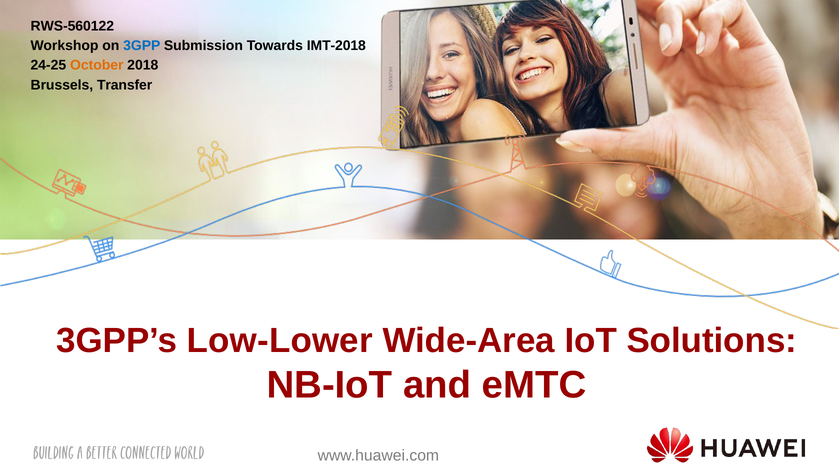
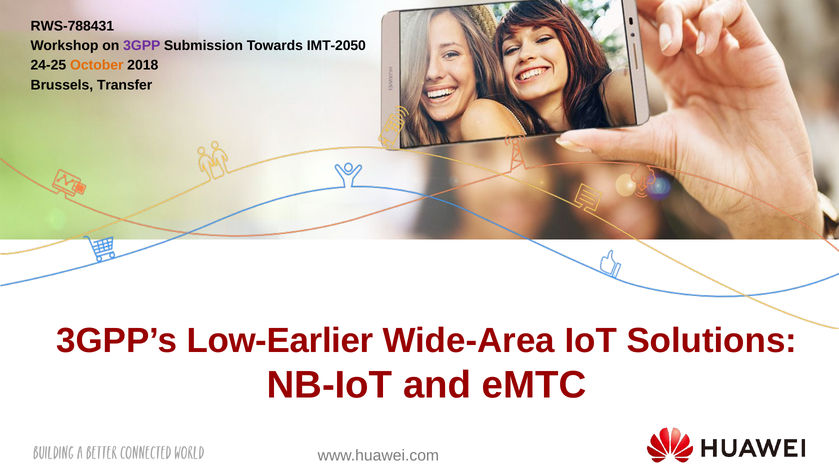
RWS-560122: RWS-560122 -> RWS-788431 (72, 26)
3GPP colour: blue -> purple (142, 46)
IMT-2018: IMT-2018 -> IMT-2050 (336, 46)
Low-Lower: Low-Lower -> Low-Earlier (280, 340)
